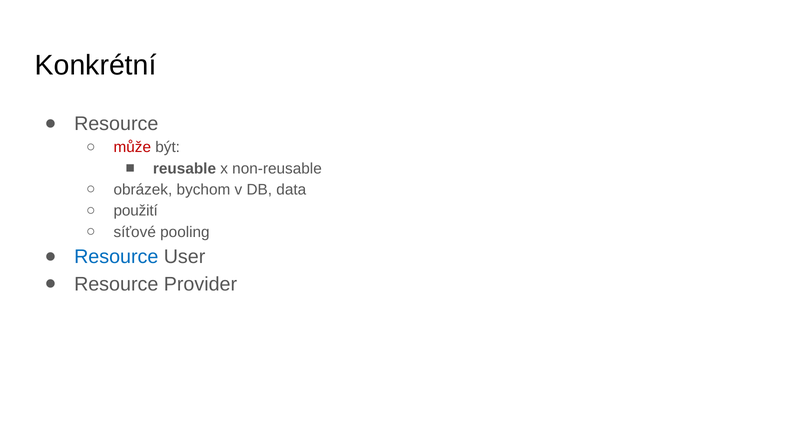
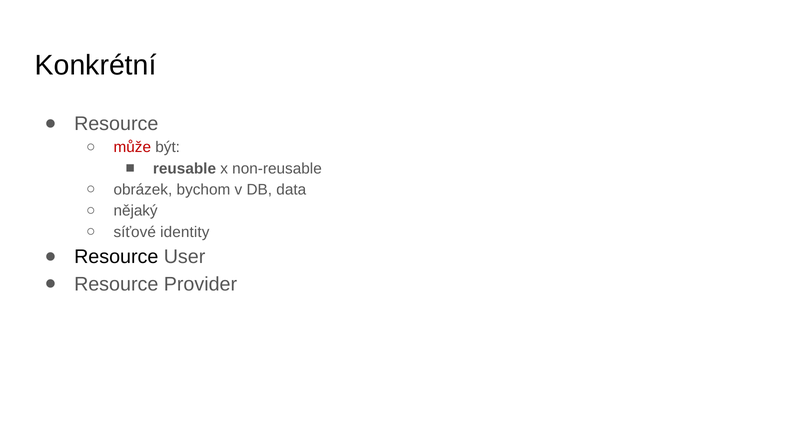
použití: použití -> nějaký (136, 211)
pooling: pooling -> identity (185, 232)
Resource colour: blue -> black (116, 257)
